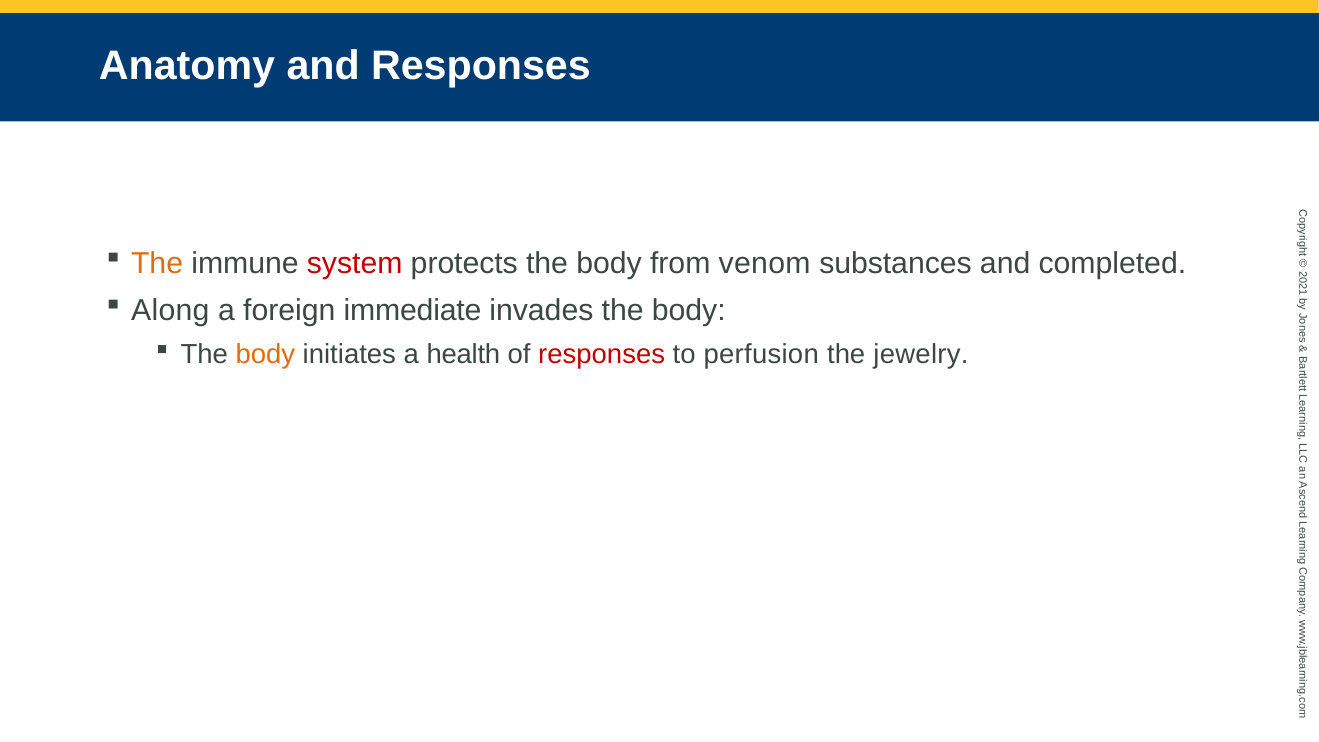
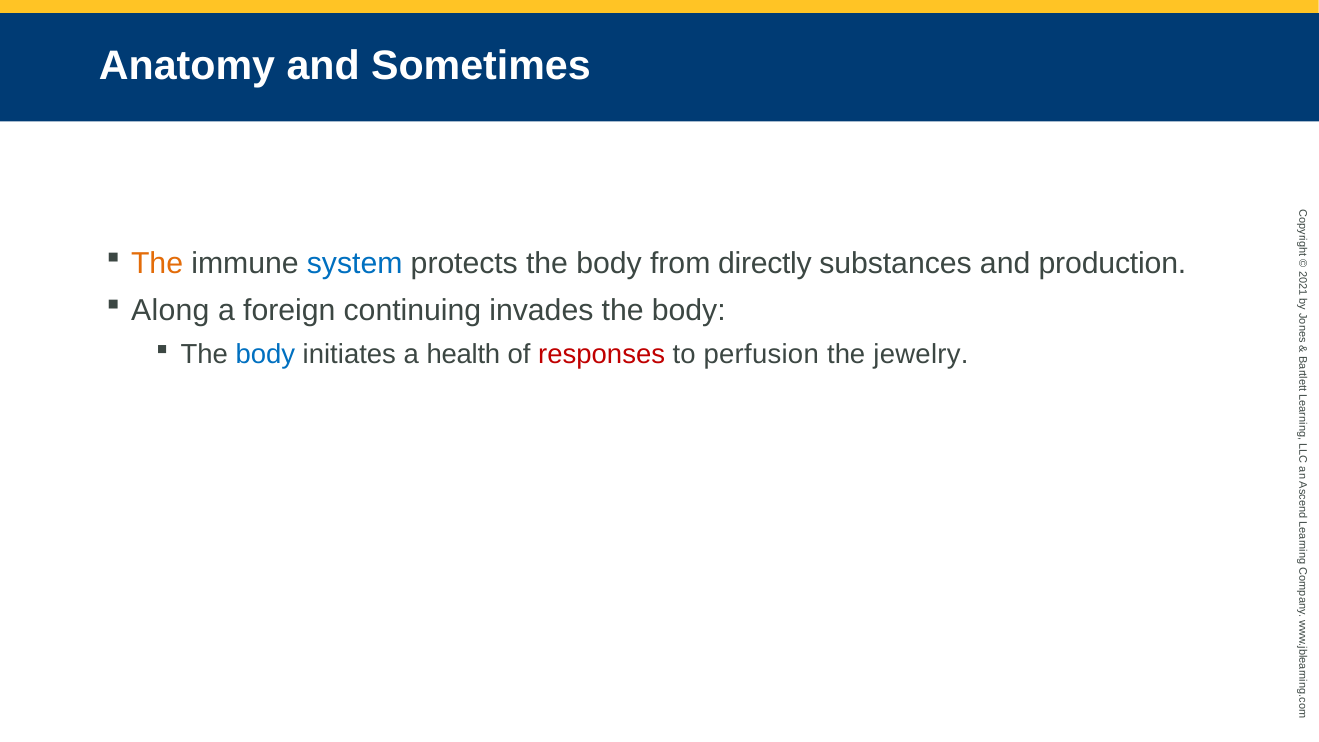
and Responses: Responses -> Sometimes (481, 66)
system colour: red -> blue (355, 264)
venom: venom -> directly (765, 264)
completed: completed -> production (1112, 264)
immediate: immediate -> continuing (412, 310)
body colour: orange -> blue (265, 354)
